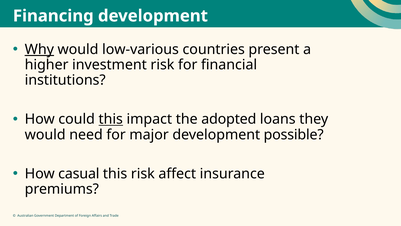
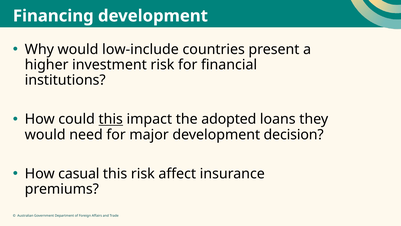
Why underline: present -> none (39, 49)
low-various: low-various -> low-include (140, 49)
possible: possible -> decision (294, 134)
